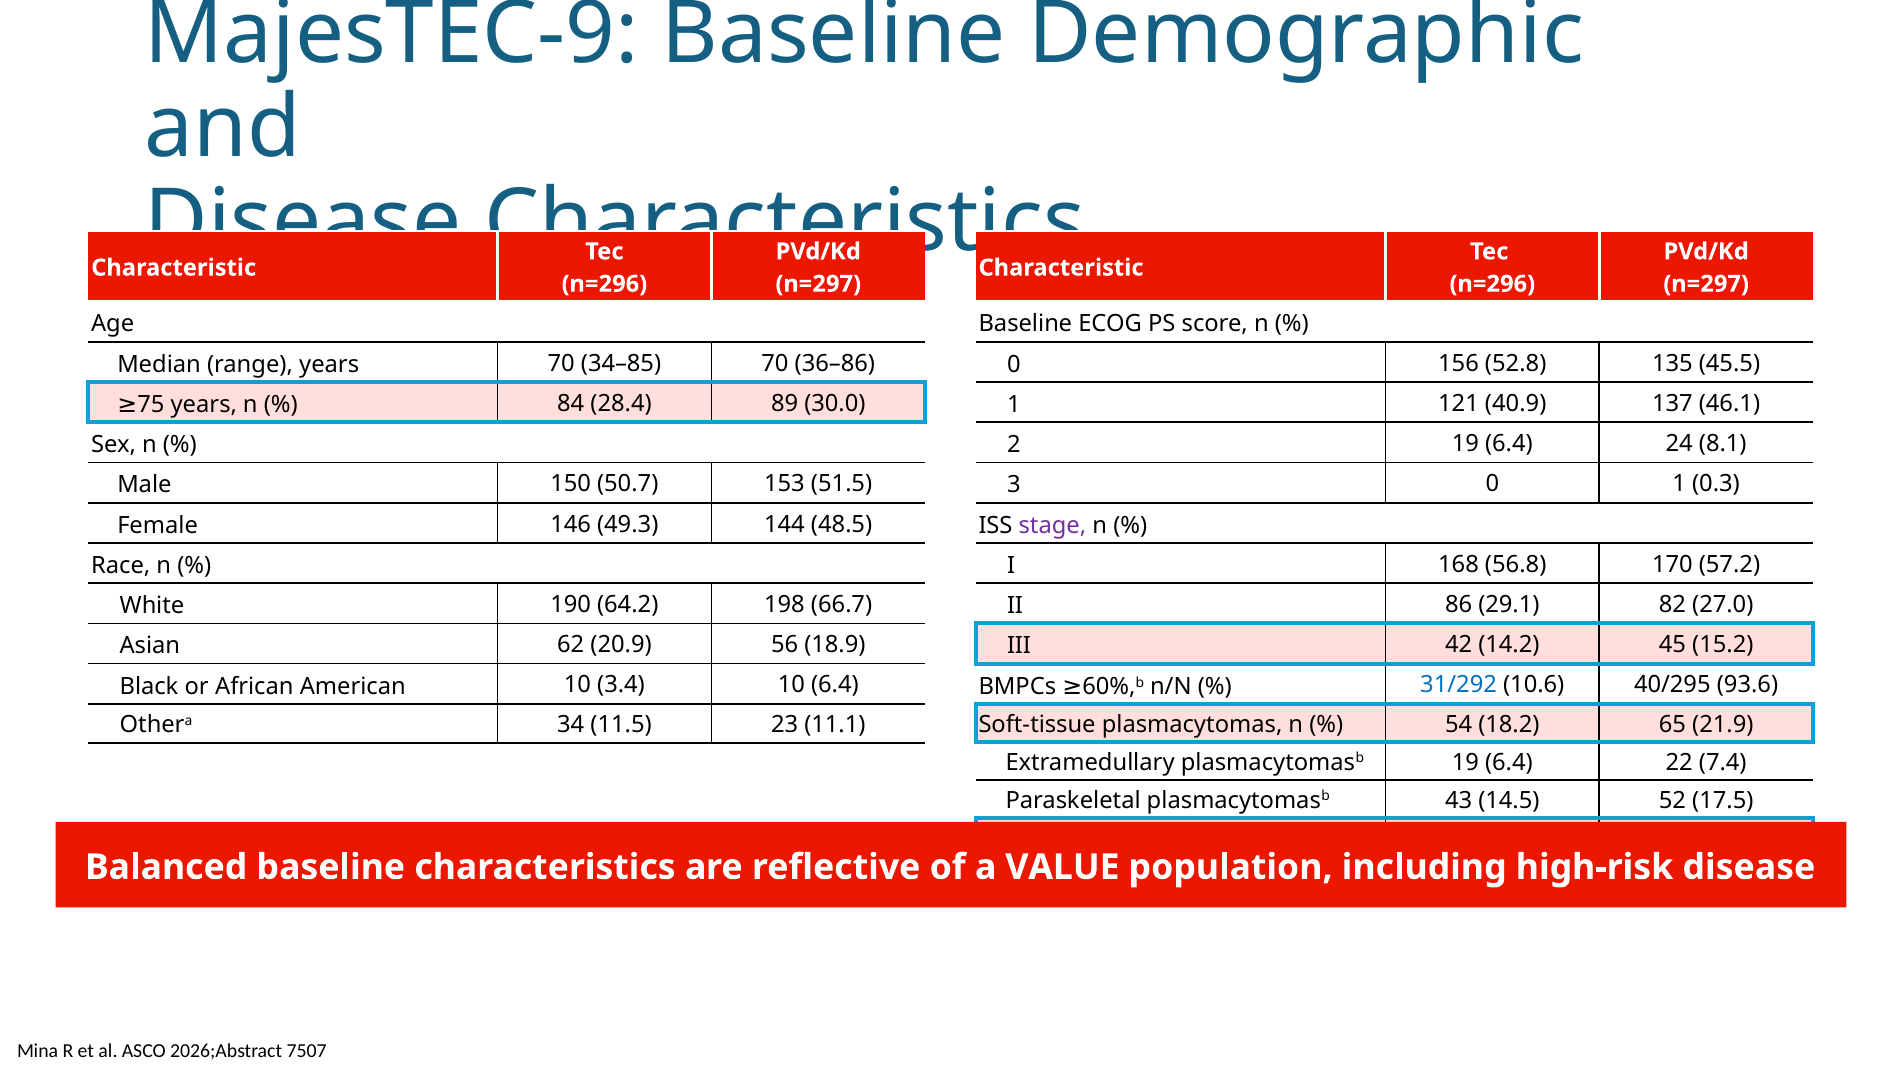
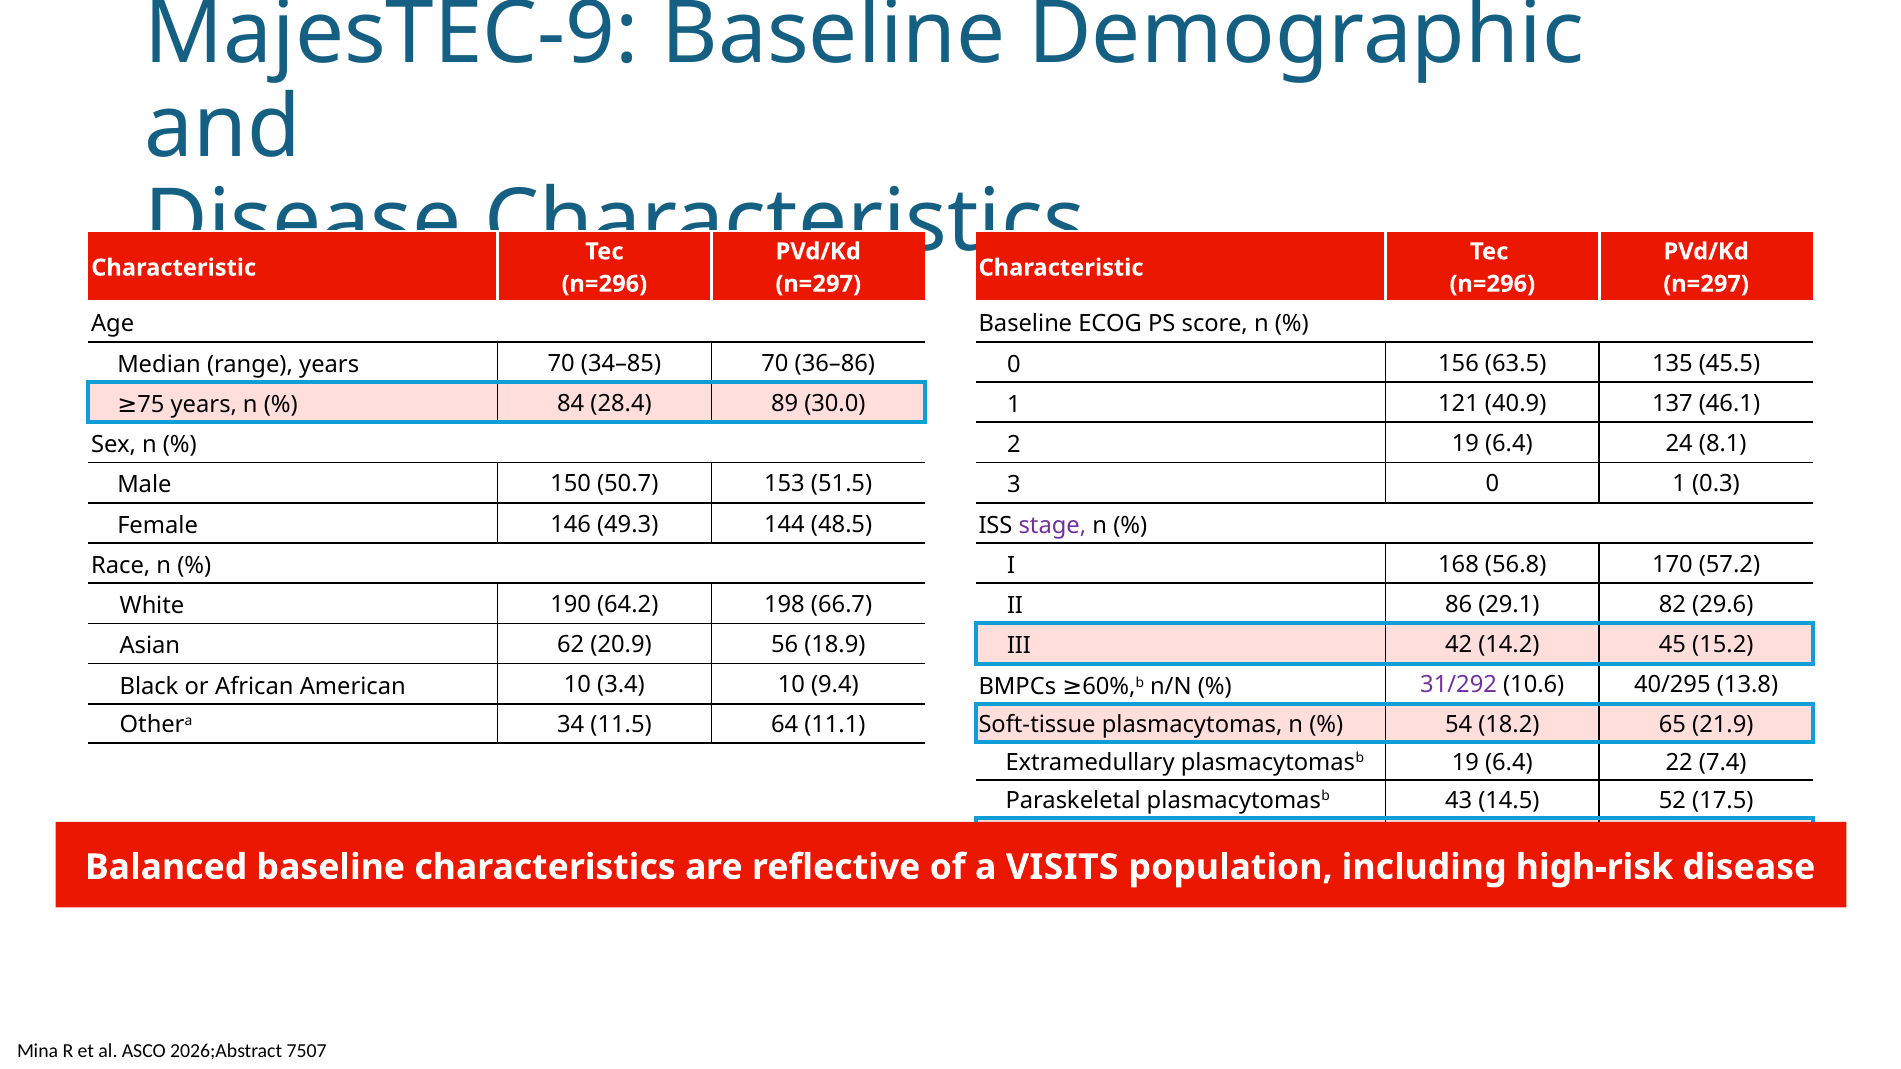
52.8: 52.8 -> 63.5 (1516, 363)
27.0: 27.0 -> 29.6 (1723, 605)
31/292 colour: blue -> purple (1459, 685)
93.6: 93.6 -> 13.8 (1748, 685)
10 6.4: 6.4 -> 9.4 (835, 685)
23: 23 -> 64 (785, 725)
VALUE: VALUE -> VISITS (1062, 867)
